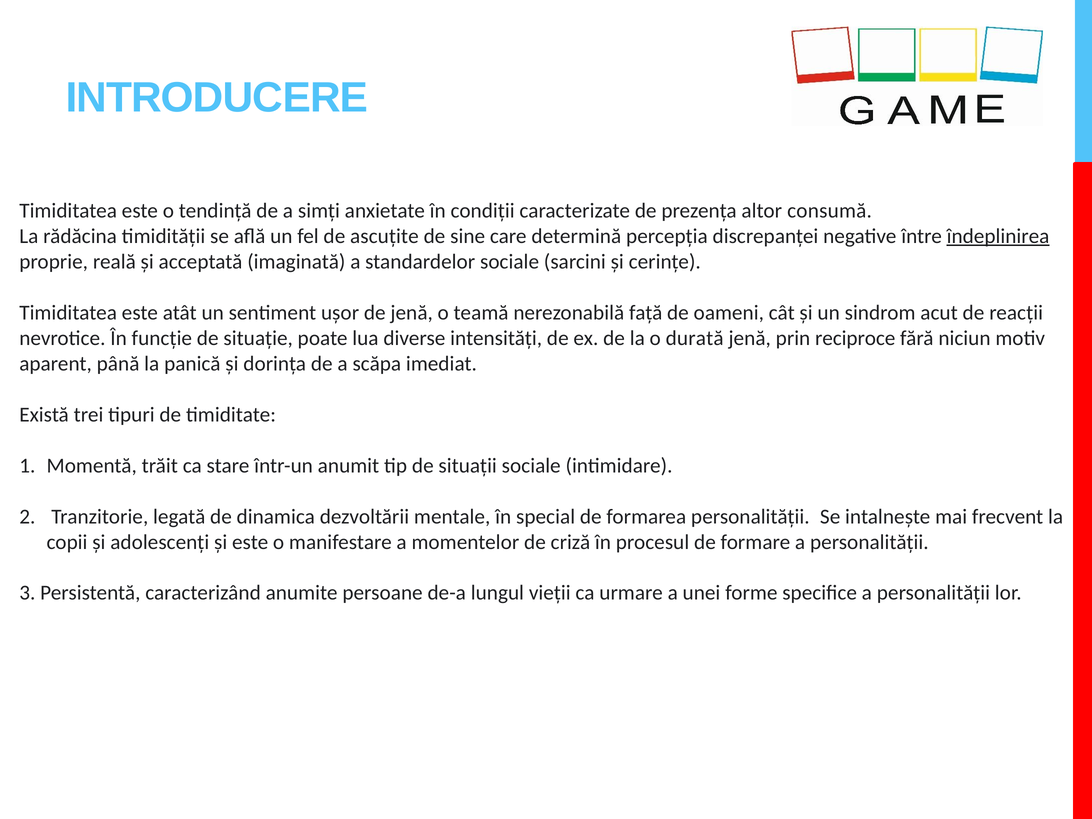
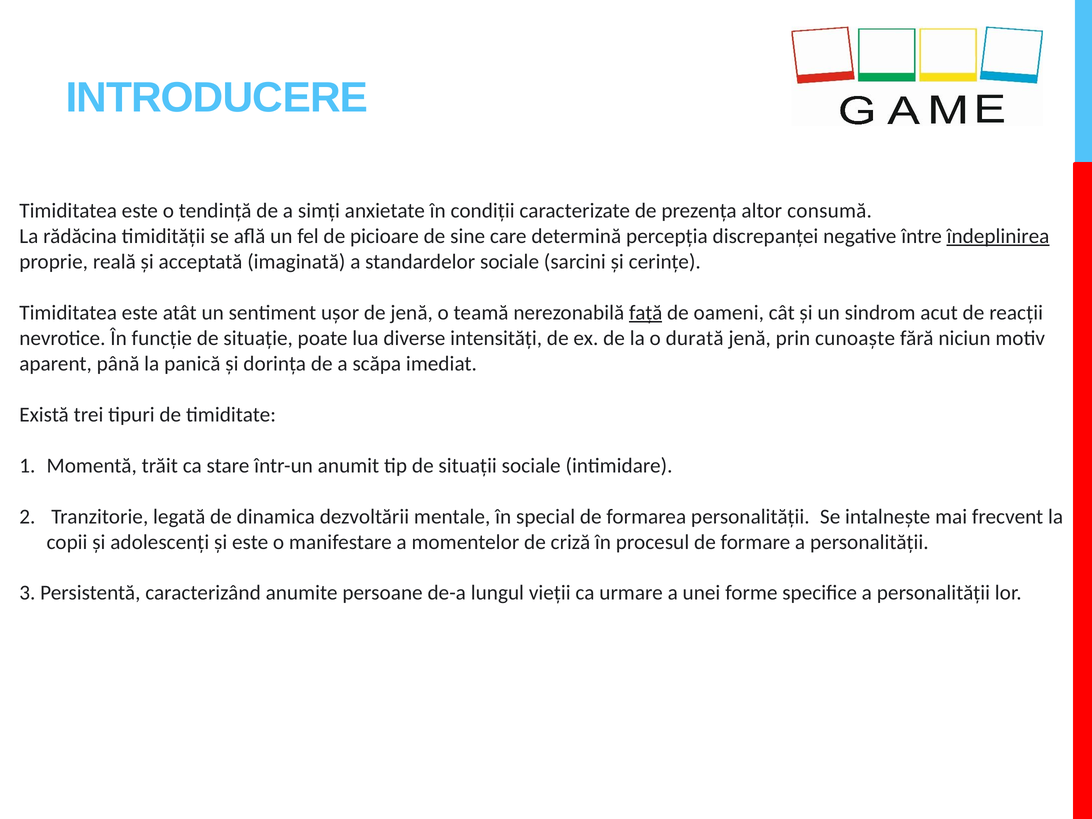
ascuțite: ascuțite -> picioare (384, 236)
față underline: none -> present (646, 313)
reciproce: reciproce -> cunoaște (855, 338)
